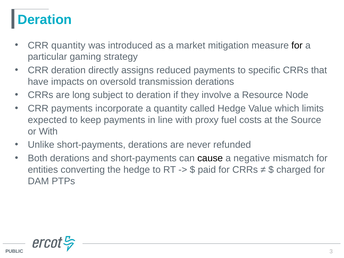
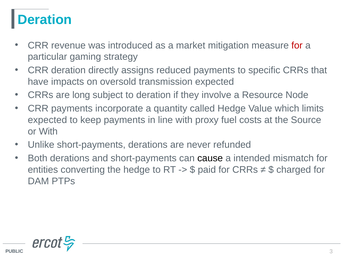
CRR quantity: quantity -> revenue (68, 45)
for colour: black -> red (297, 45)
transmission derations: derations -> expected (215, 82)
negative: negative -> intended (252, 158)
